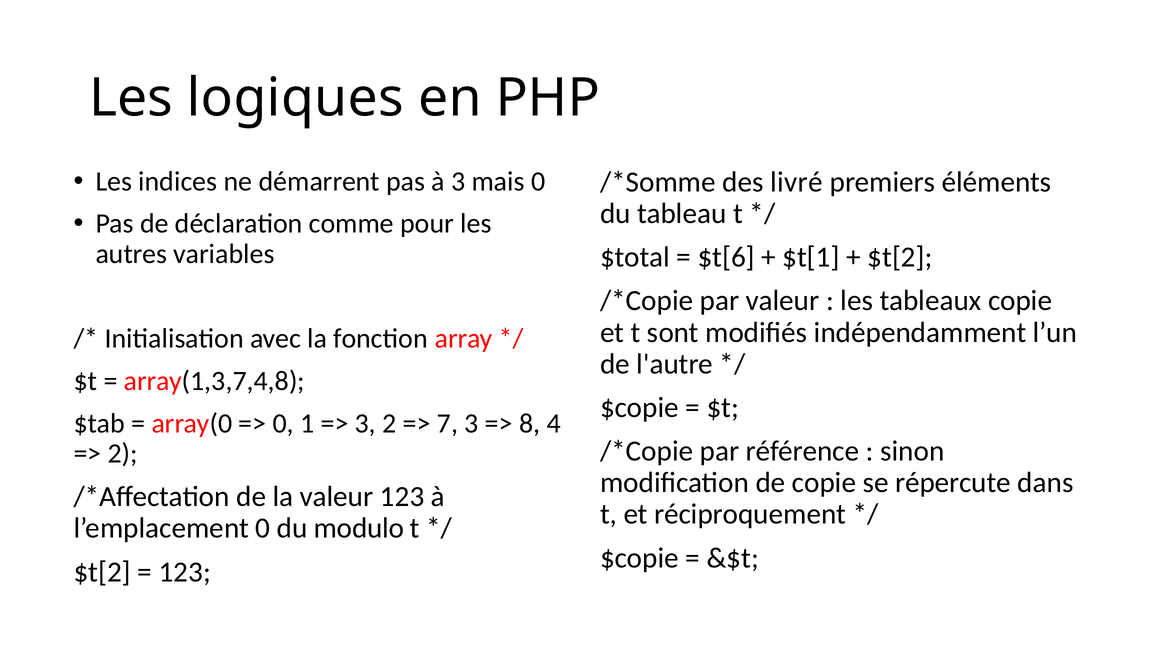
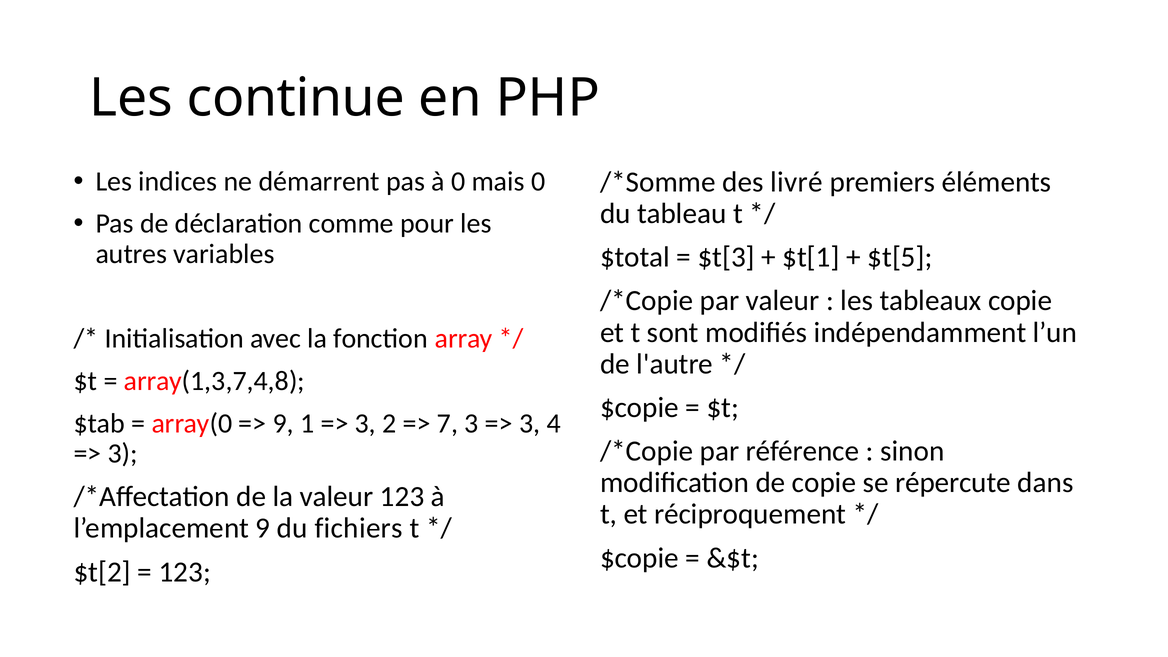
logiques: logiques -> continue (296, 98)
à 3: 3 -> 0 (458, 181)
$t[6: $t[6 -> $t[3 (726, 257)
$t[2: $t[2 -> $t[5 (900, 257)
0: 0 -> 9 (283, 423)
8: 8 -> 3 (530, 423)
2: 2 -> 3 (123, 454)
l’emplacement 0: 0 -> 9 (263, 528)
modulo: modulo -> fichiers (359, 528)
